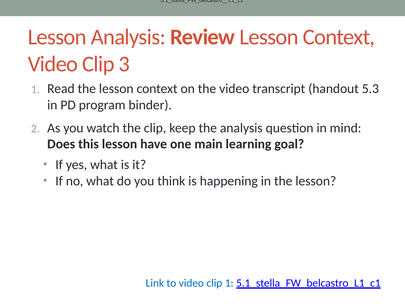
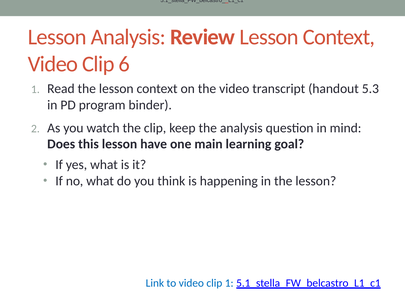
3: 3 -> 6 (124, 64)
